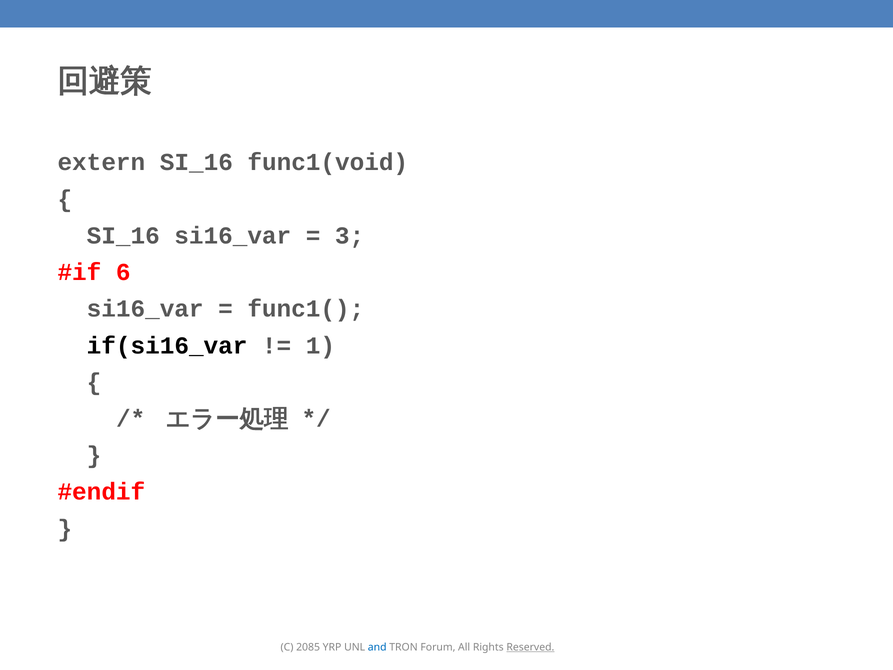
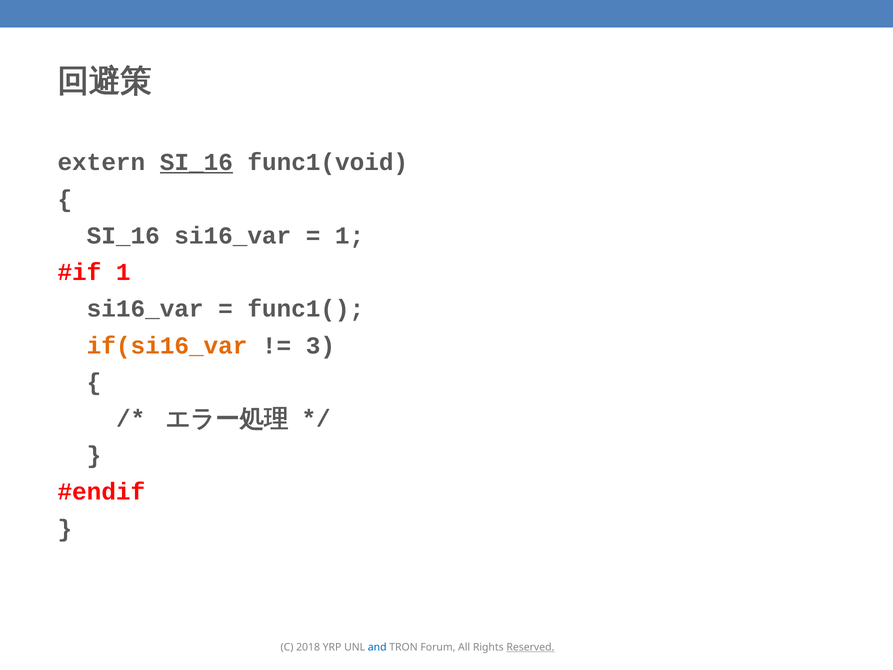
SI_16 underline: none -> present (196, 162)
3: 3 -> 1 (350, 236)
6: 6 -> 1 (123, 272)
if(si16_var colour: black -> orange (167, 345)
1: 1 -> 3 (320, 345)
2085: 2085 -> 2018 (308, 647)
